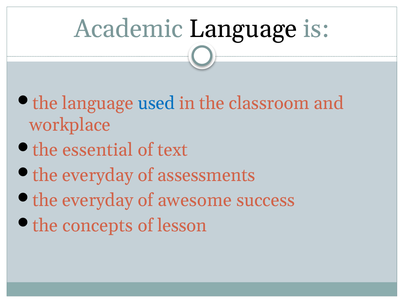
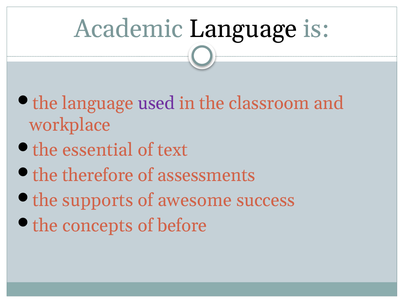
used colour: blue -> purple (156, 103)
everyday: everyday -> therefore (98, 175)
everyday: everyday -> supports (98, 200)
lesson: lesson -> before (182, 226)
